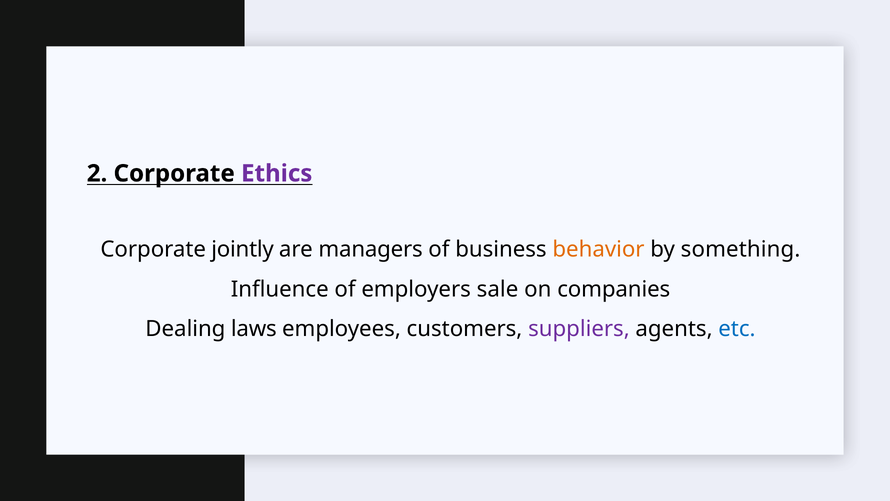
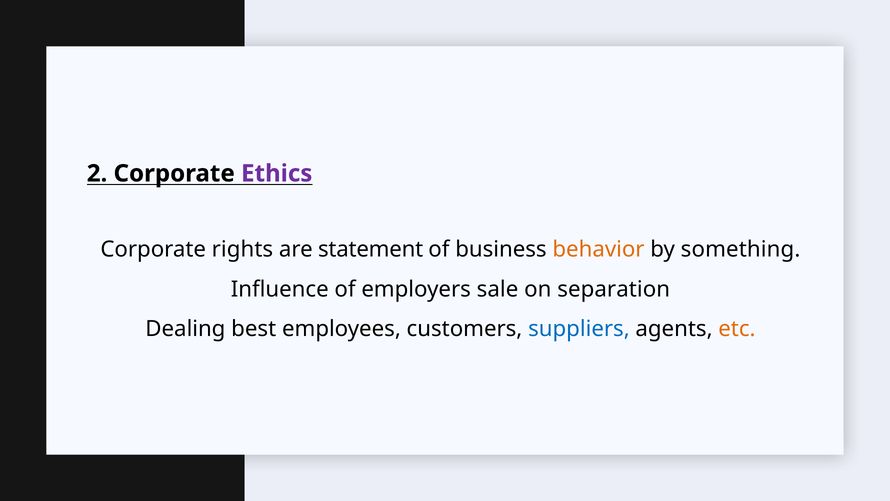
jointly: jointly -> rights (242, 249)
managers: managers -> statement (371, 249)
companies: companies -> separation (614, 289)
laws: laws -> best (254, 329)
suppliers colour: purple -> blue (579, 329)
etc colour: blue -> orange (737, 329)
